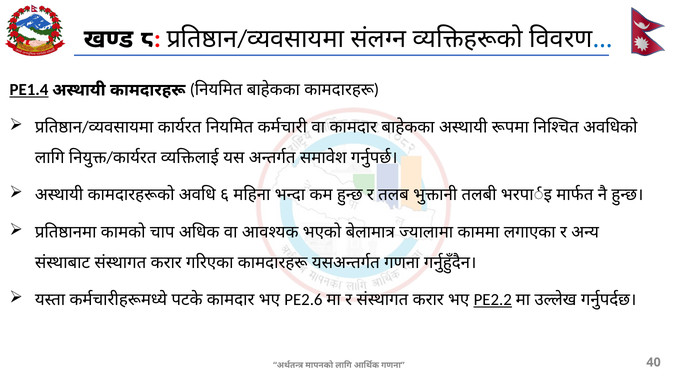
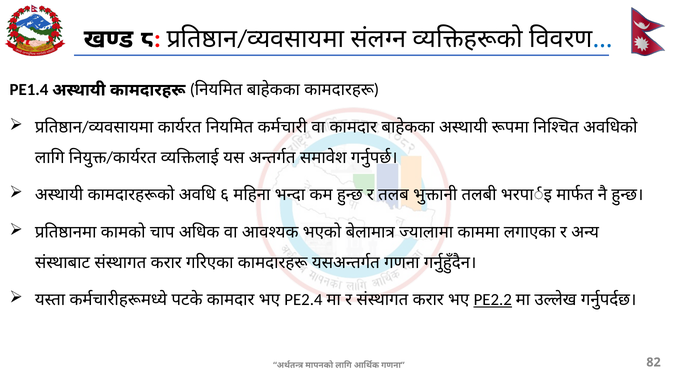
PE1.4 underline: present -> none (29, 90)
PE2.6: PE2.6 -> PE2.4 (303, 300)
40: 40 -> 82 (654, 362)
